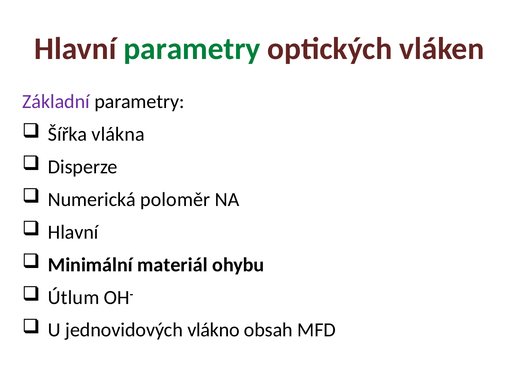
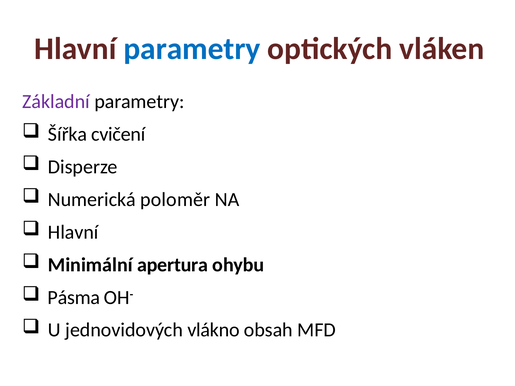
parametry colour: green -> blue (192, 49)
vlákna: vlákna -> cvičení (118, 134)
materiál: materiál -> apertura (173, 265)
Útlum: Útlum -> Pásma (74, 298)
